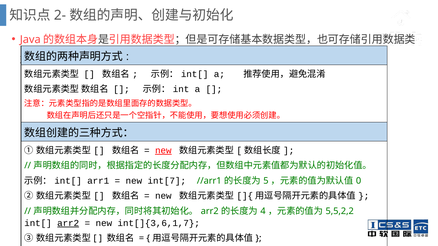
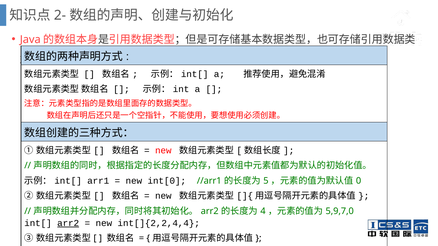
new underline: present -> none (163, 151)
int[7: int[7 -> int[0 (167, 181)
5,5,2,2: 5,5,2,2 -> 5,9,7,0 (340, 211)
int[]{3,6,1,7: int[]{3,6,1,7 -> int[]{2,2,4,4 (159, 223)
